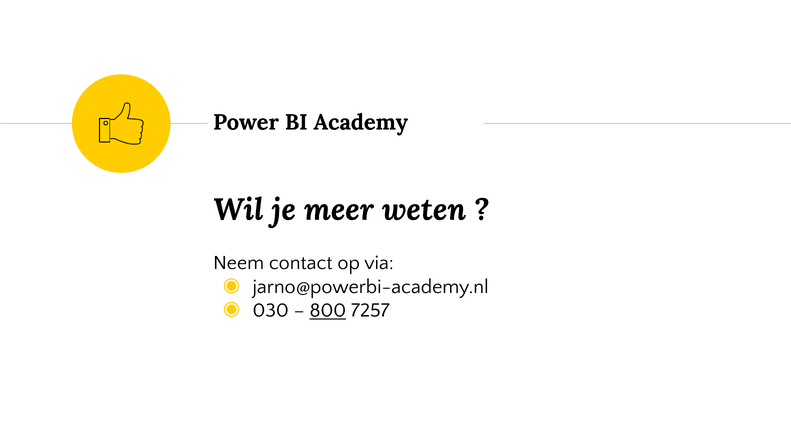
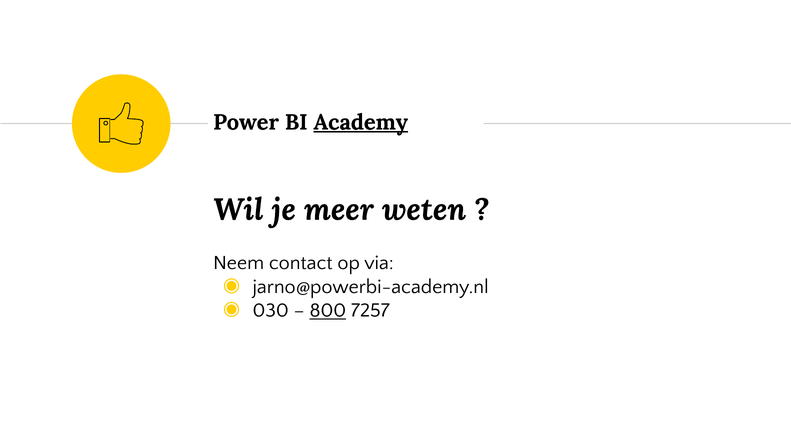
Academy underline: none -> present (361, 122)
